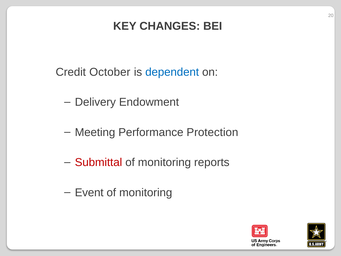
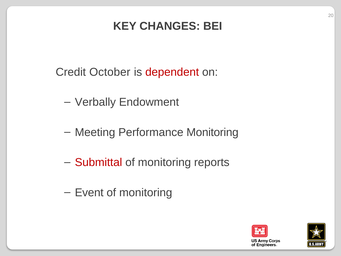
dependent colour: blue -> red (172, 72)
Delivery: Delivery -> Verbally (95, 102)
Performance Protection: Protection -> Monitoring (213, 132)
